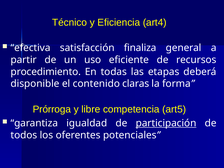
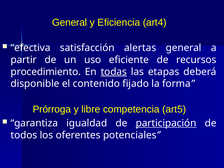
Técnico: Técnico -> General (70, 22)
finaliza: finaliza -> alertas (140, 48)
todas underline: none -> present (114, 72)
claras: claras -> fijado (136, 84)
